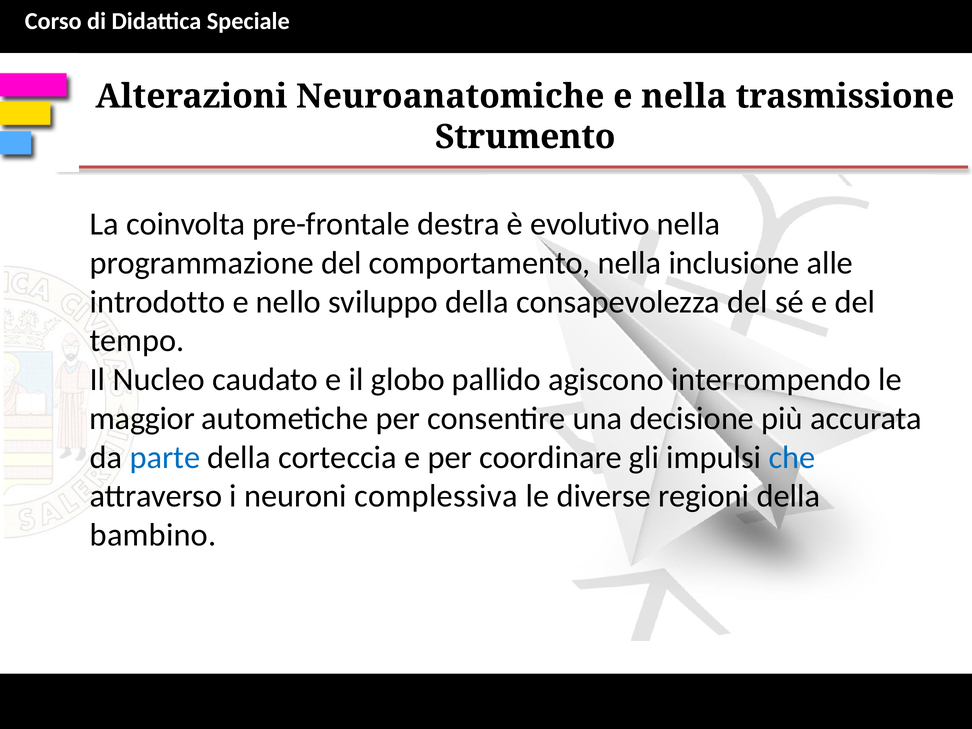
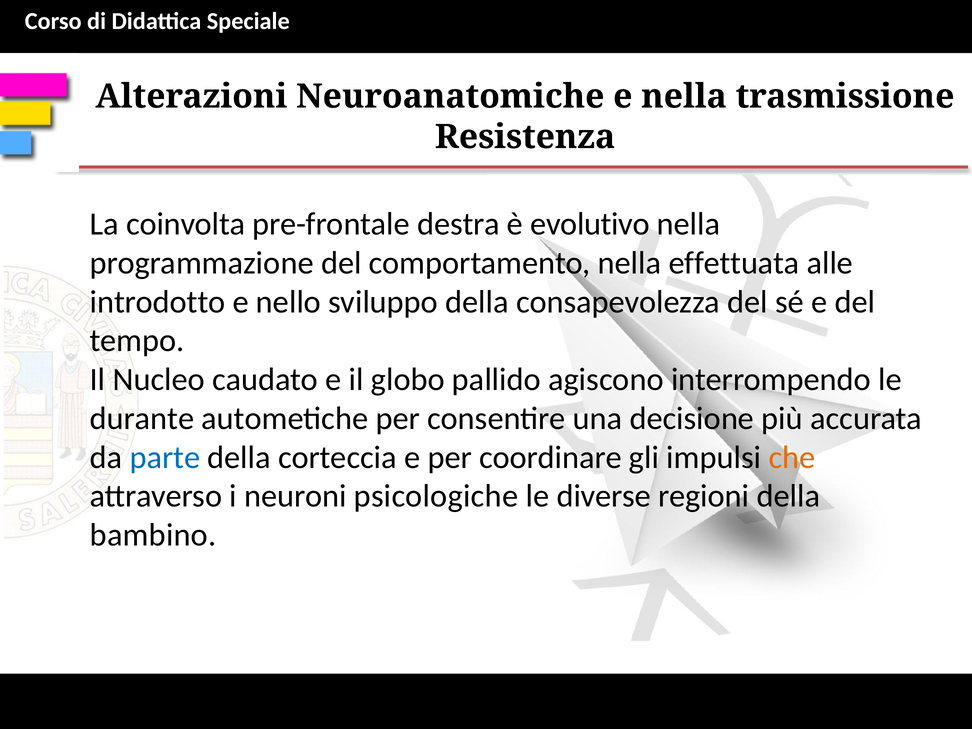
Strumento: Strumento -> Resistenza (525, 137)
inclusione: inclusione -> effettuata (734, 263)
maggior: maggior -> durante (142, 419)
che colour: blue -> orange (792, 457)
complessiva: complessiva -> psicologiche (436, 496)
